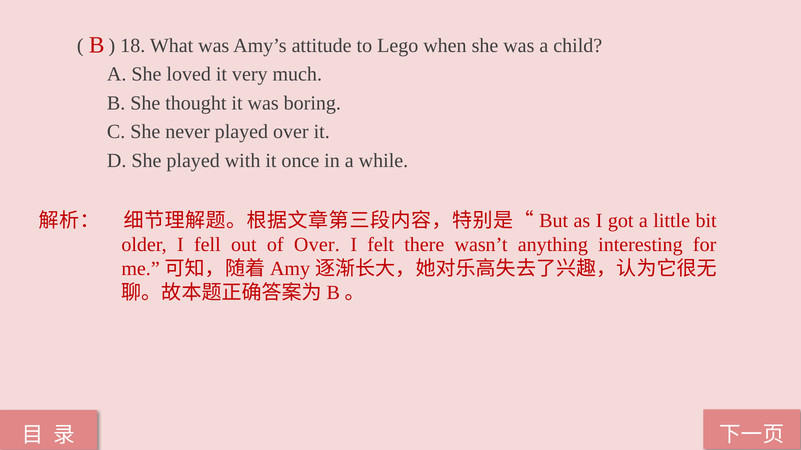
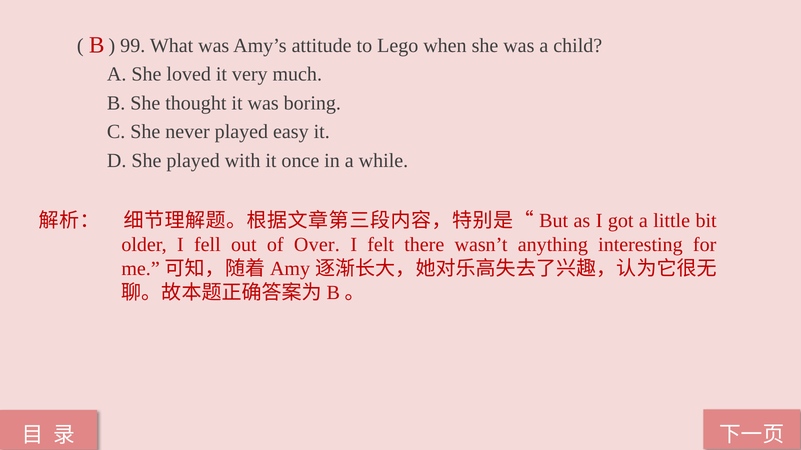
18: 18 -> 99 (133, 46)
played over: over -> easy (291, 132)
